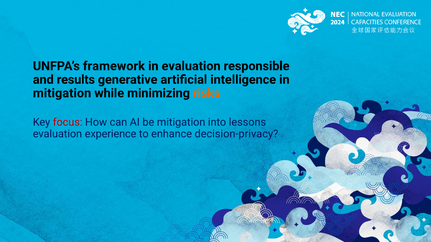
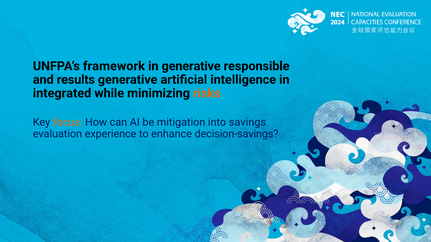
in evaluation: evaluation -> generative (191, 66)
mitigation: mitigation -> integrated (62, 93)
focus colour: red -> orange (68, 122)
lessons: lessons -> savings (247, 122)
decision-privacy: decision-privacy -> decision-savings (237, 134)
